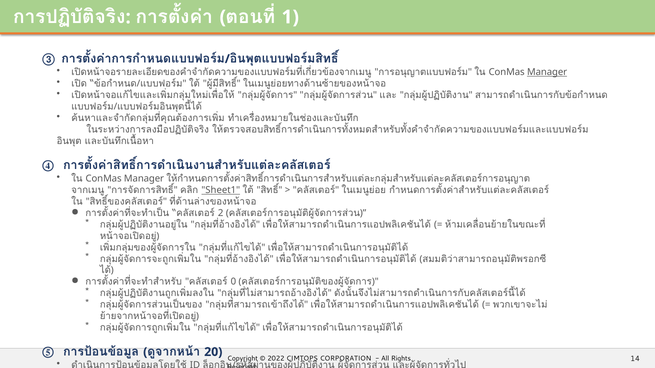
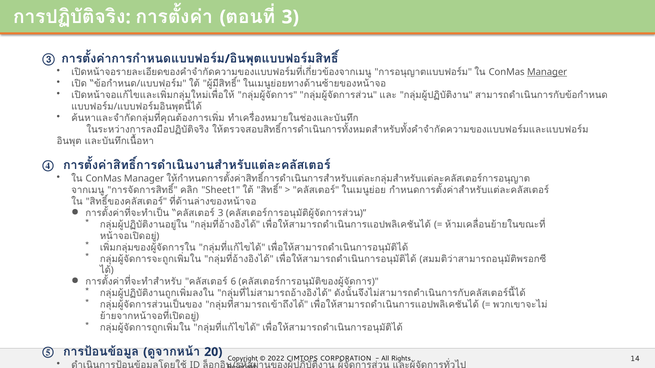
1: 1 -> 3 (290, 17)
Sheet1 underline: present -> none (221, 190)
2: 2 -> 3 (221, 213)
0: 0 -> 6 (233, 282)
